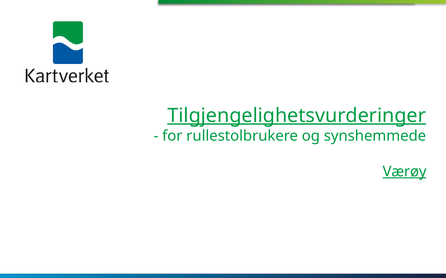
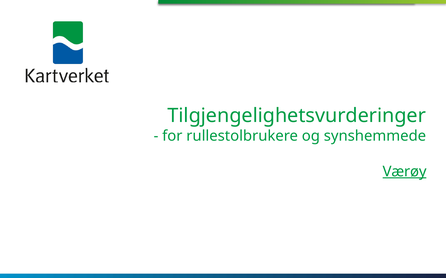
Tilgjengelighetsvurderinger underline: present -> none (297, 116)
